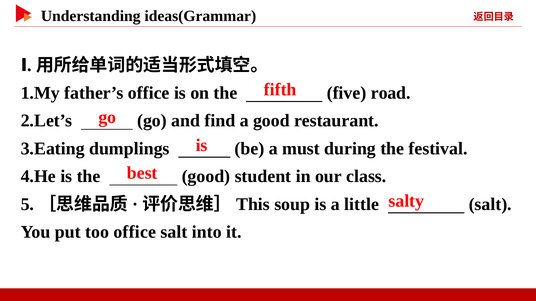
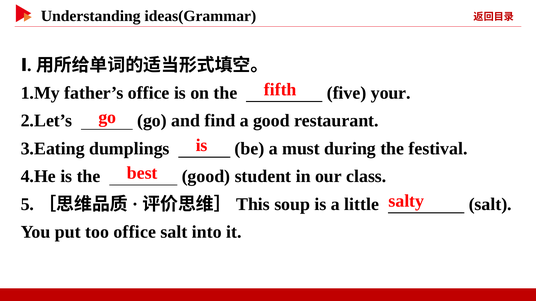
road: road -> your (391, 93)
